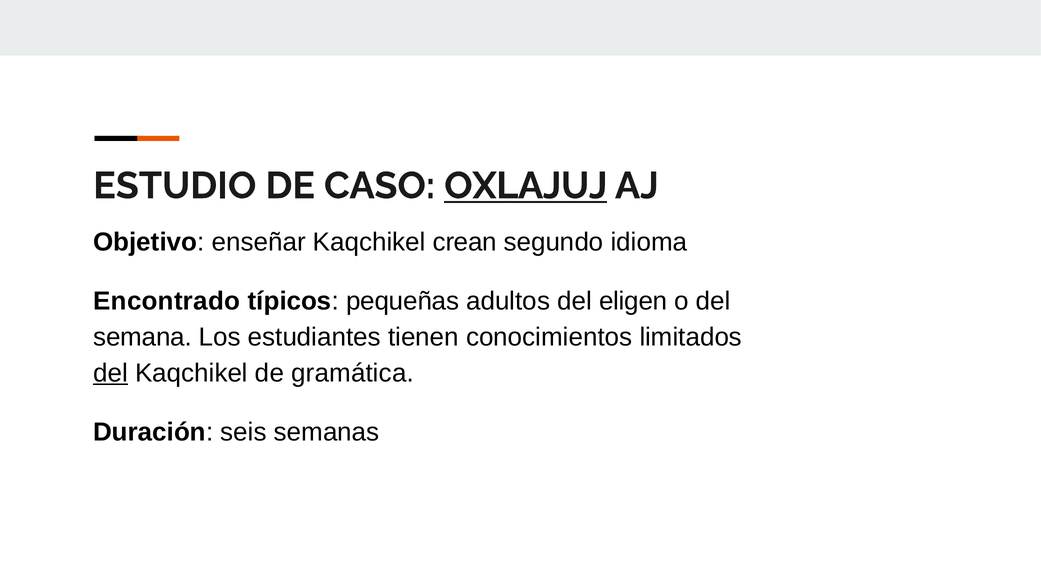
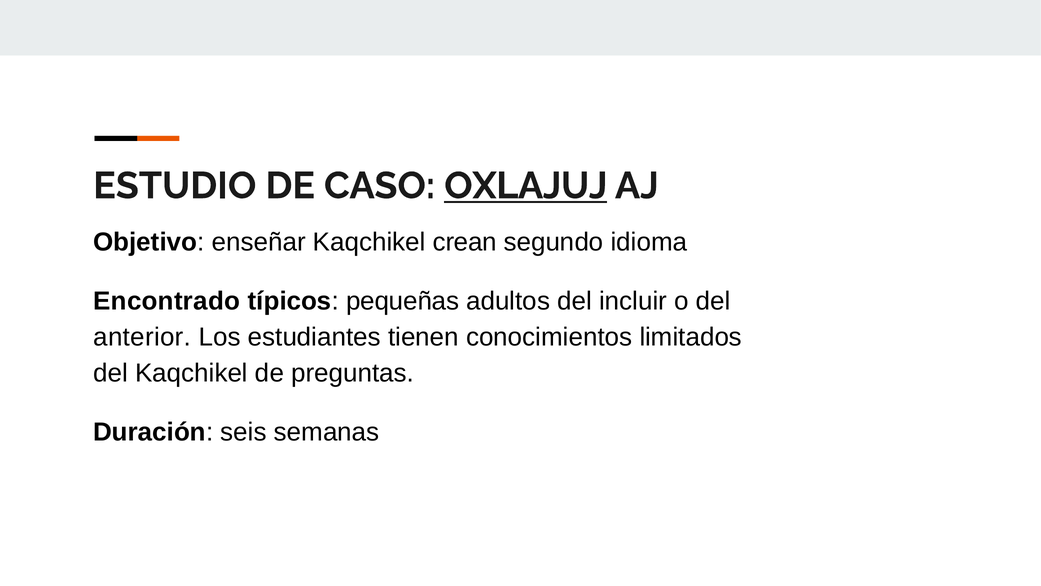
eligen: eligen -> incluir (633, 301)
semana: semana -> anterior (142, 337)
del underline: present -> none (111, 373)
gramática: gramática -> preguntas (353, 373)
